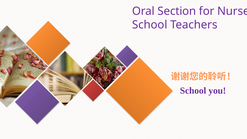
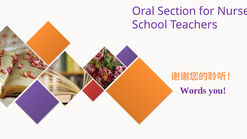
School: School -> Words (193, 91)
